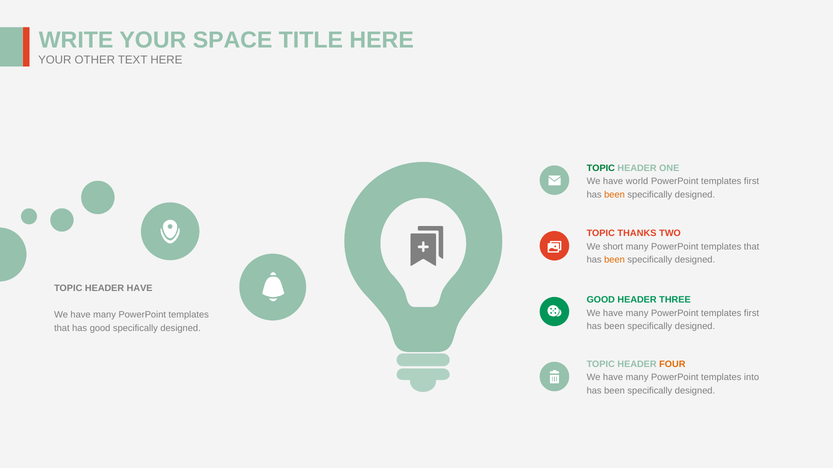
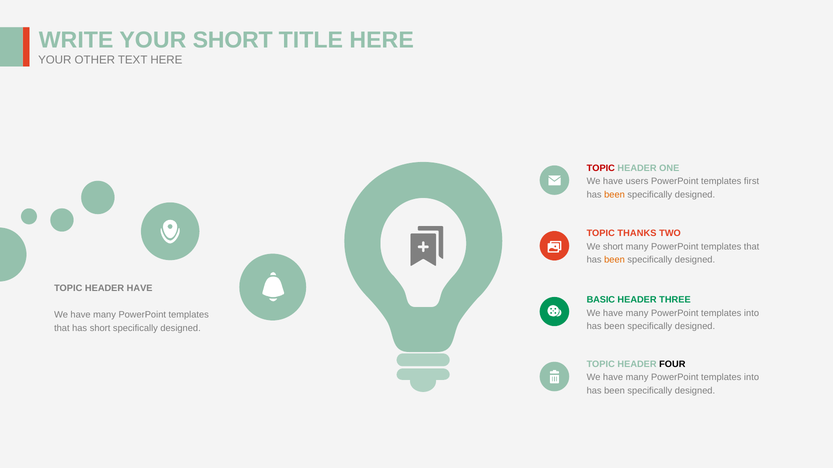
YOUR SPACE: SPACE -> SHORT (233, 40)
TOPIC colour: green -> red (601, 168)
world: world -> users (637, 181)
GOOD: GOOD -> BASIC (601, 300)
first: first -> into (752, 313)
has good: good -> short (100, 328)
FOUR colour: orange -> black (672, 364)
